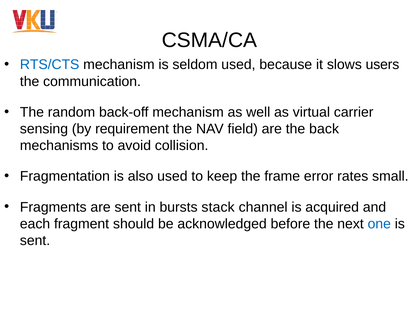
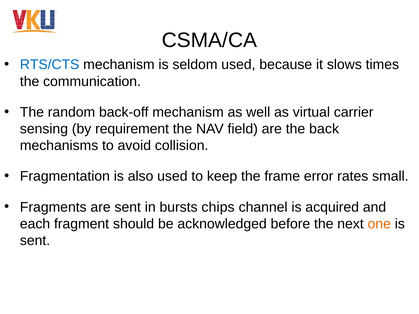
users: users -> times (382, 65)
stack: stack -> chips (218, 207)
one colour: blue -> orange (379, 224)
